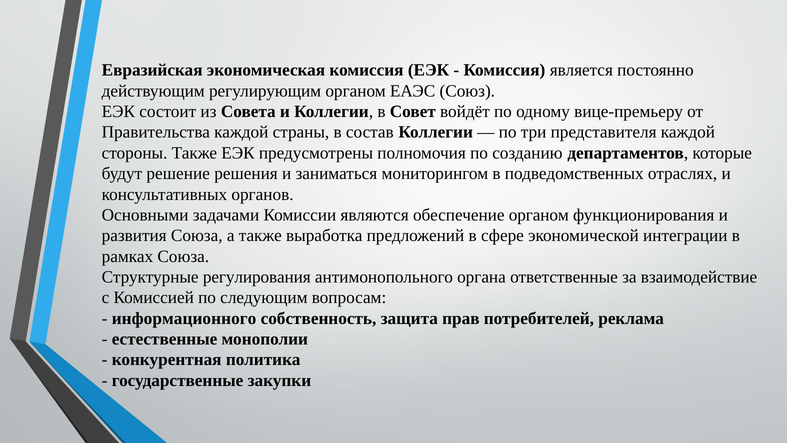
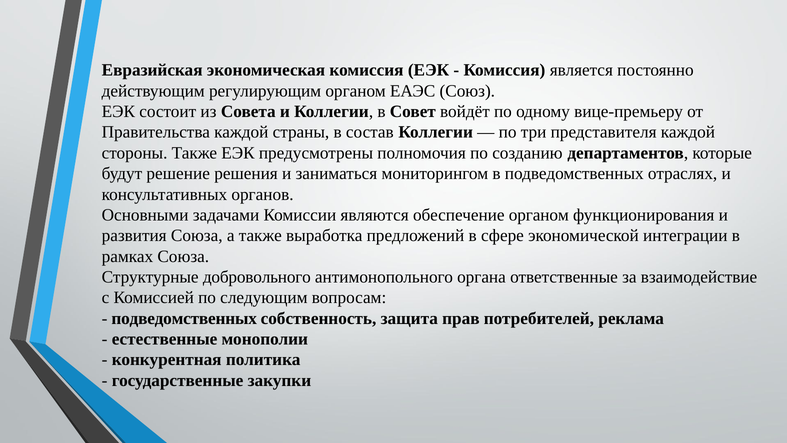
регулирования: регулирования -> добровольного (257, 277)
информационного: информационного -> подведомственных (184, 318)
